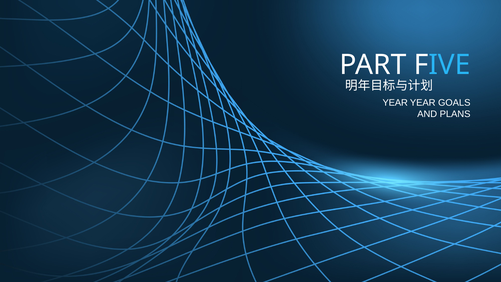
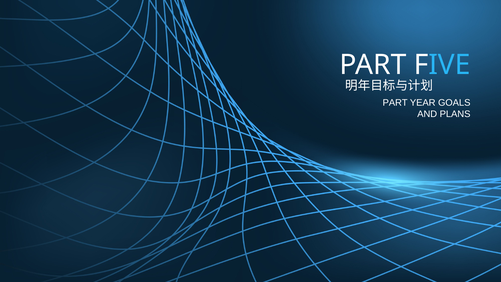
YEAR: YEAR -> PART (395, 103)
